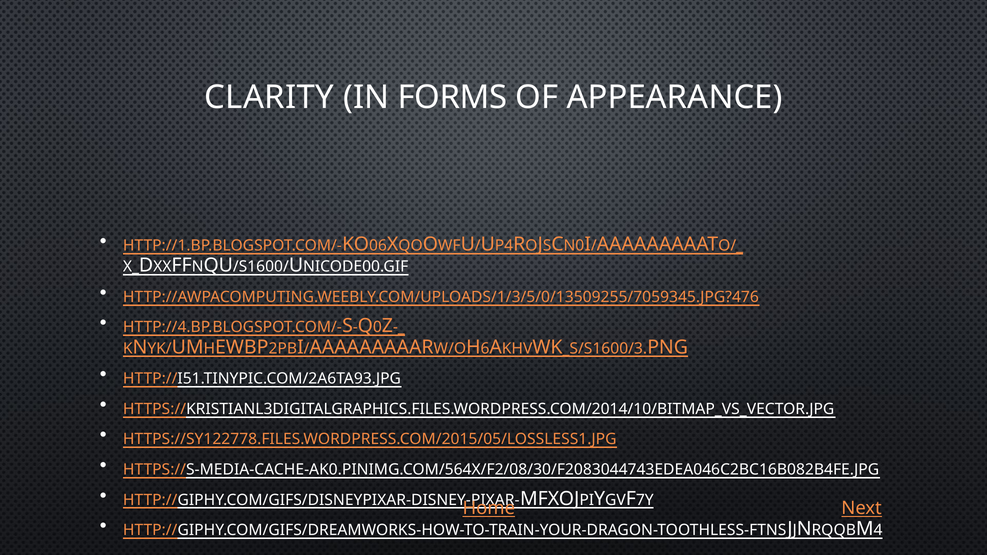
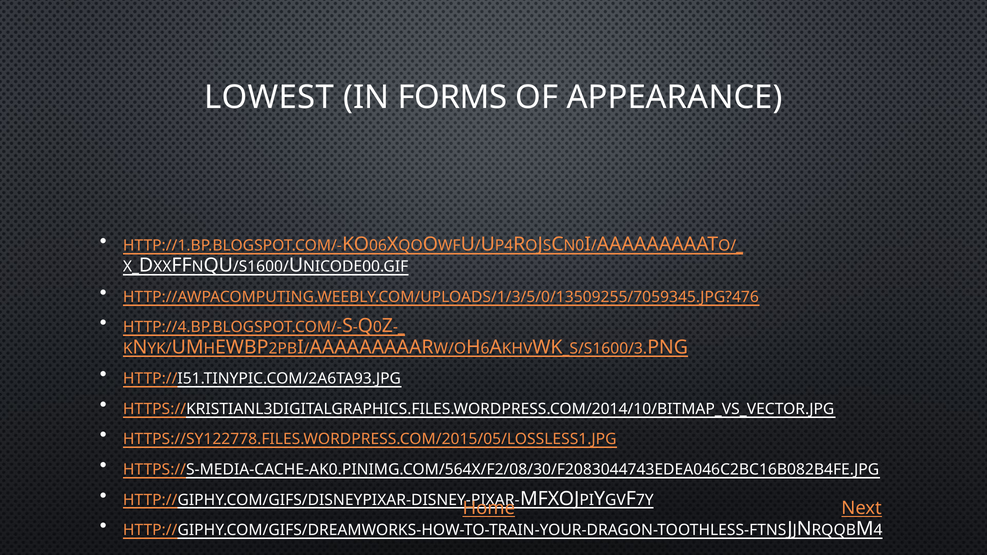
CLARITY: CLARITY -> LOWEST (269, 98)
